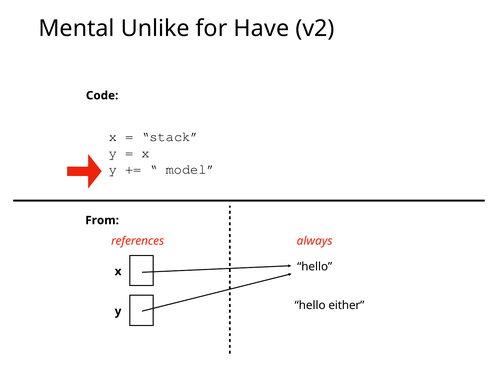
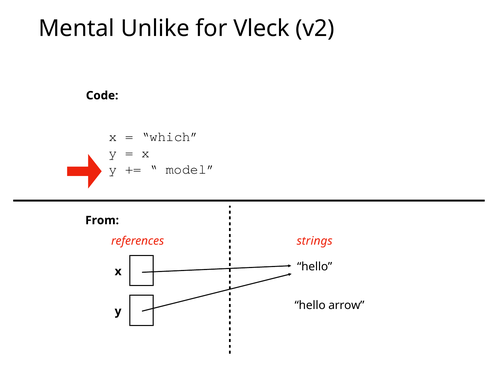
Have: Have -> Vleck (261, 29)
stack: stack -> which (170, 137)
always: always -> strings (315, 241)
either: either -> arrow (346, 306)
